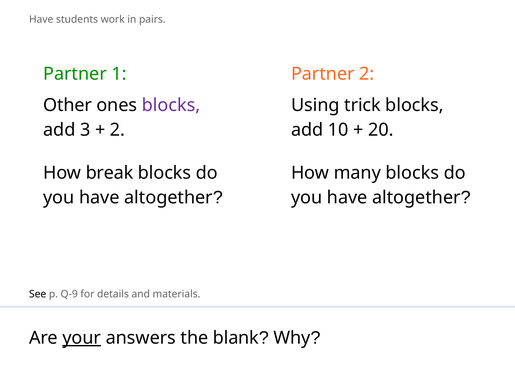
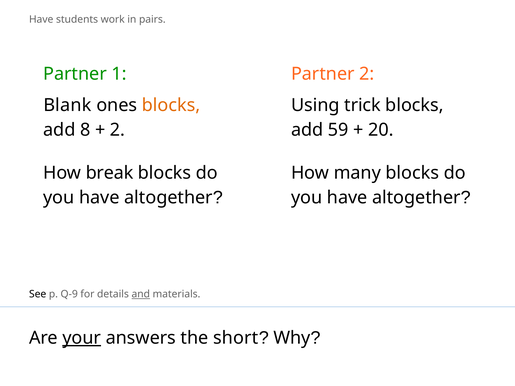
Other: Other -> Blank (67, 105)
blocks colour: purple -> orange (171, 105)
3: 3 -> 8 (85, 130)
10: 10 -> 59 (338, 130)
and underline: none -> present (141, 294)
blank: blank -> short (236, 338)
